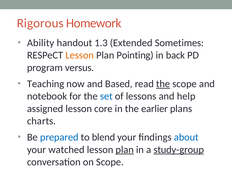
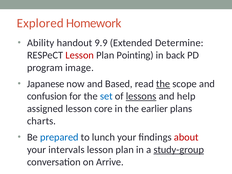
Rigorous: Rigorous -> Explored (40, 23)
1.3: 1.3 -> 9.9 (101, 43)
Sometimes: Sometimes -> Determine (179, 43)
Lesson colour: orange -> red (80, 55)
versus: versus -> image (79, 68)
Teaching: Teaching -> Japanese (46, 84)
notebook: notebook -> confusion (47, 96)
lessons underline: none -> present (141, 96)
blend: blend -> lunch (103, 137)
about colour: blue -> red (186, 137)
watched: watched -> intervals (66, 150)
plan underline: present -> none (125, 150)
on Scope: Scope -> Arrive (110, 162)
